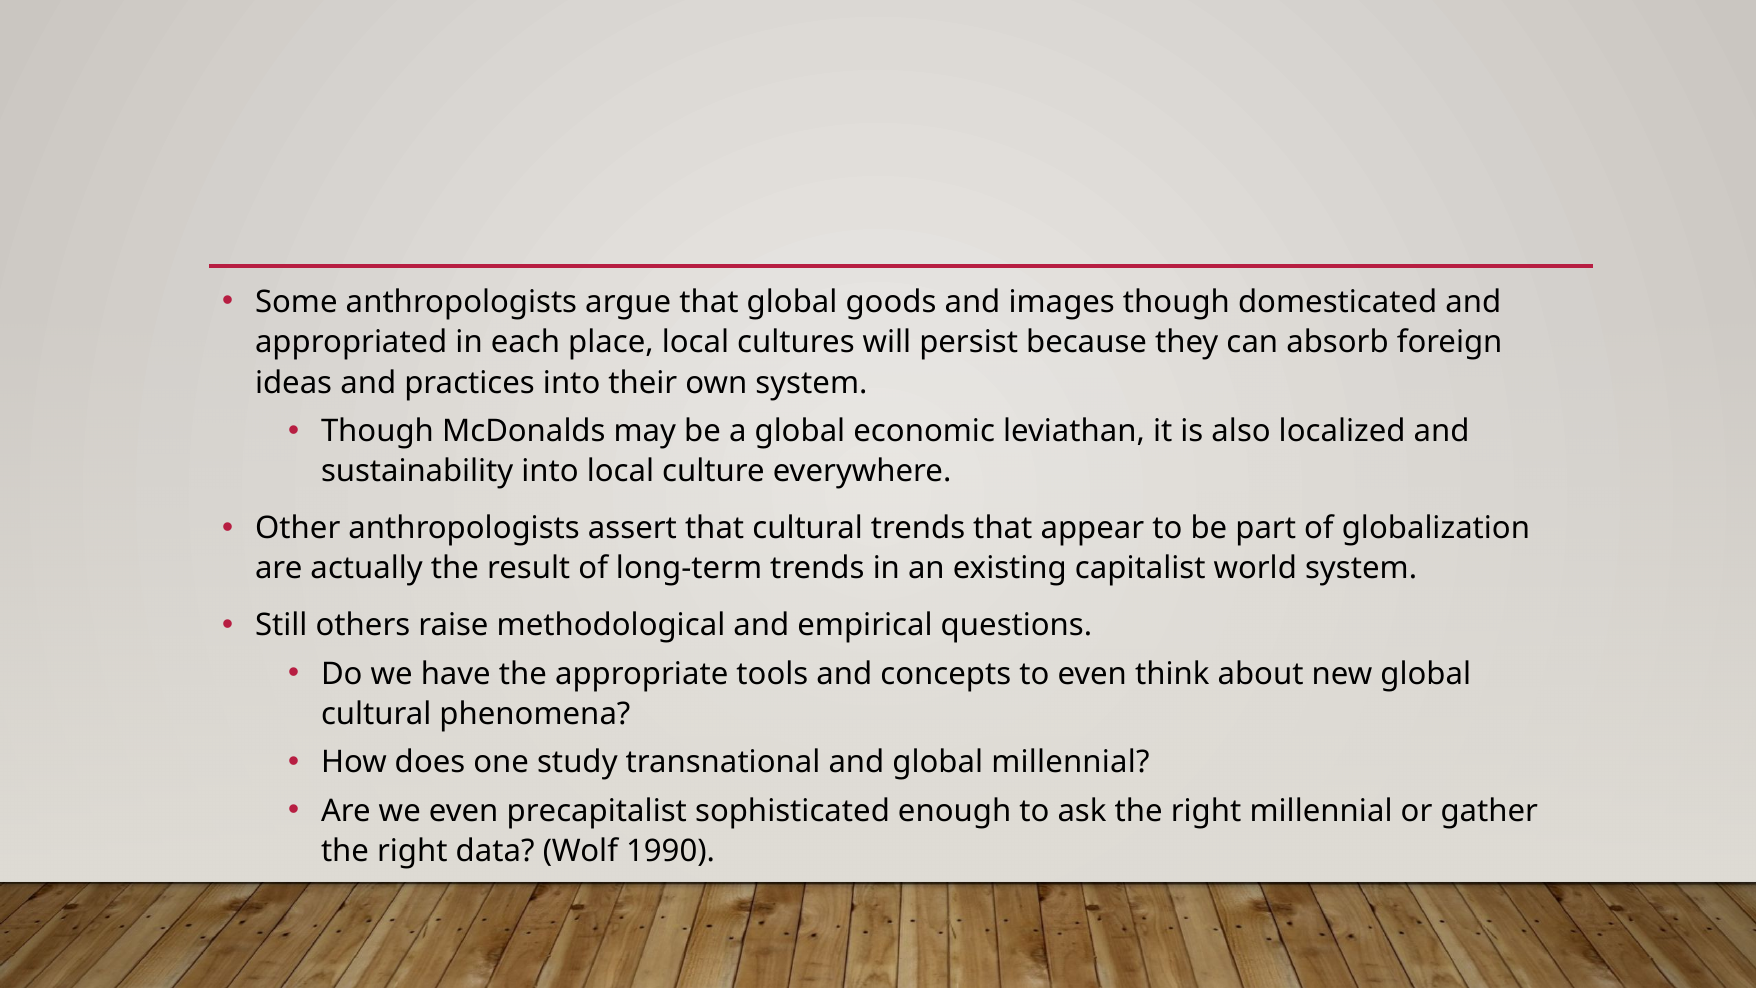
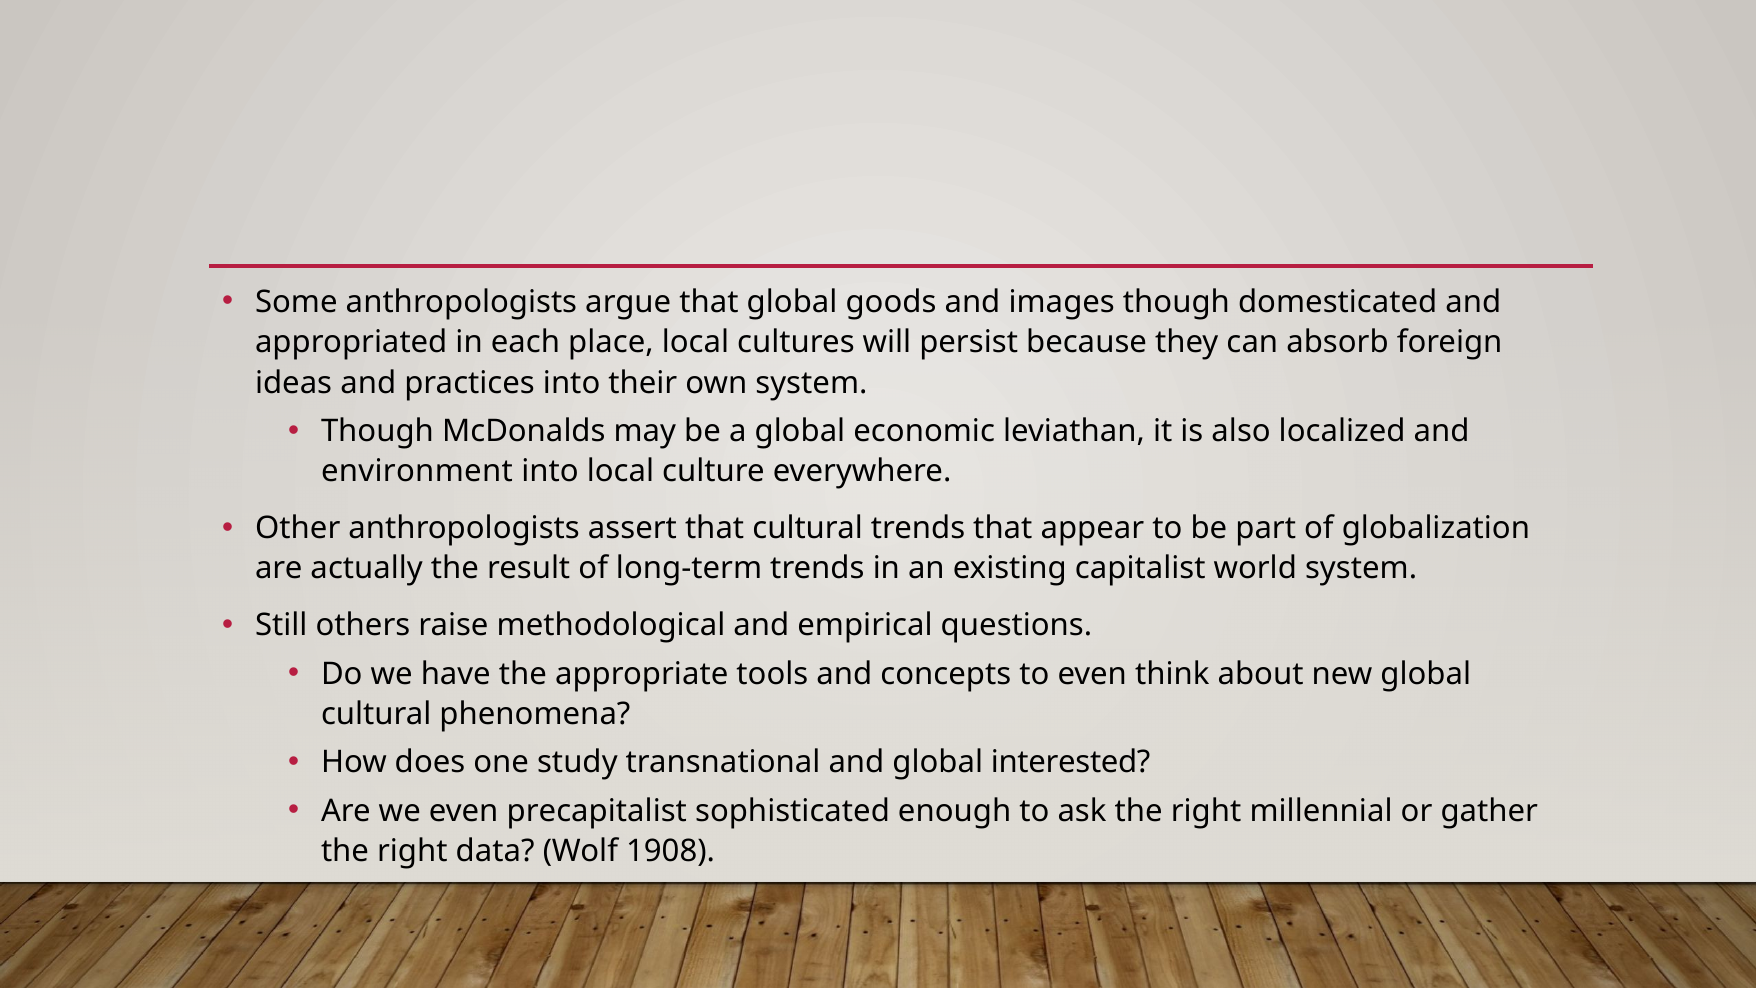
sustainability: sustainability -> environment (417, 471)
global millennial: millennial -> interested (1071, 762)
1990: 1990 -> 1908 (671, 851)
